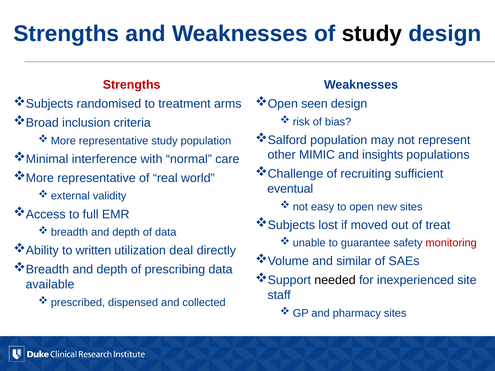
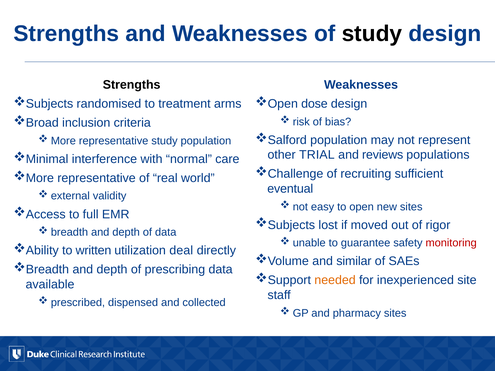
Strengths colour: red -> black (132, 85)
seen: seen -> dose (314, 104)
MIMIC: MIMIC -> TRIAL (317, 155)
insights: insights -> reviews (383, 155)
treat: treat -> rigor (438, 225)
needed colour: black -> orange (335, 280)
